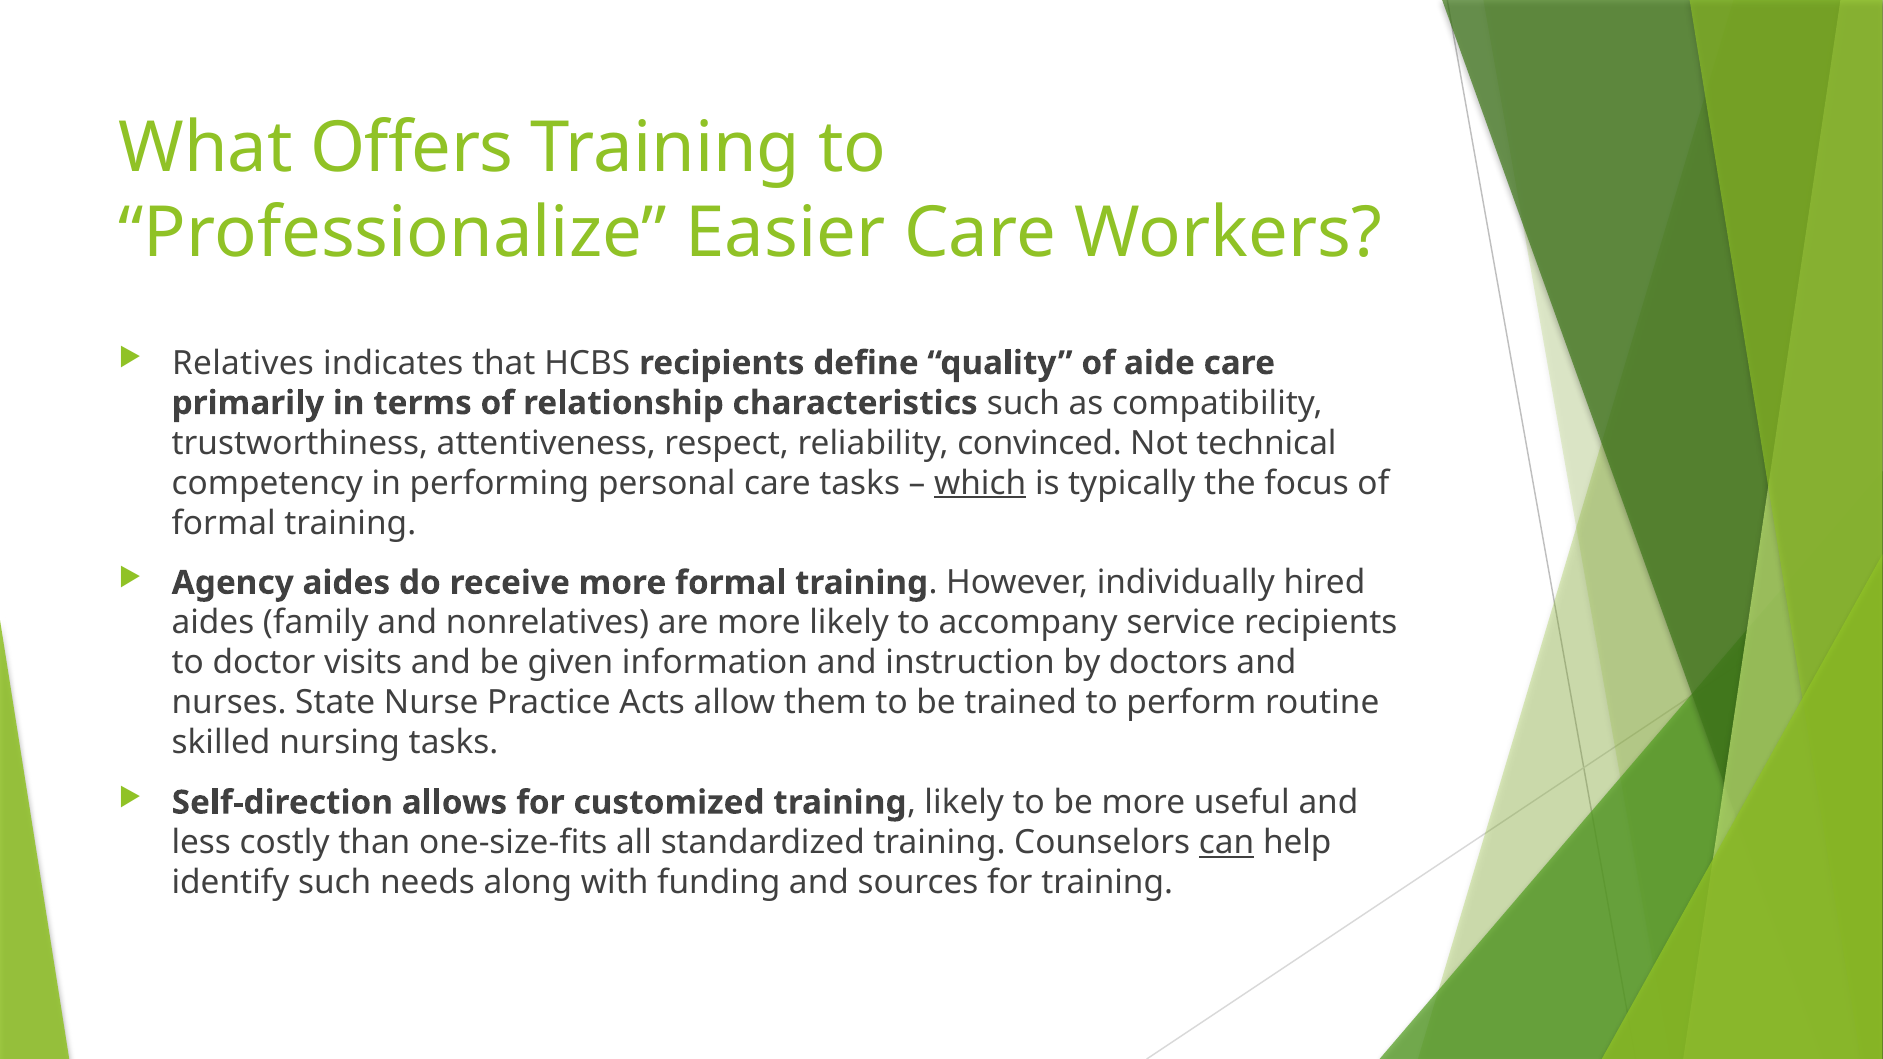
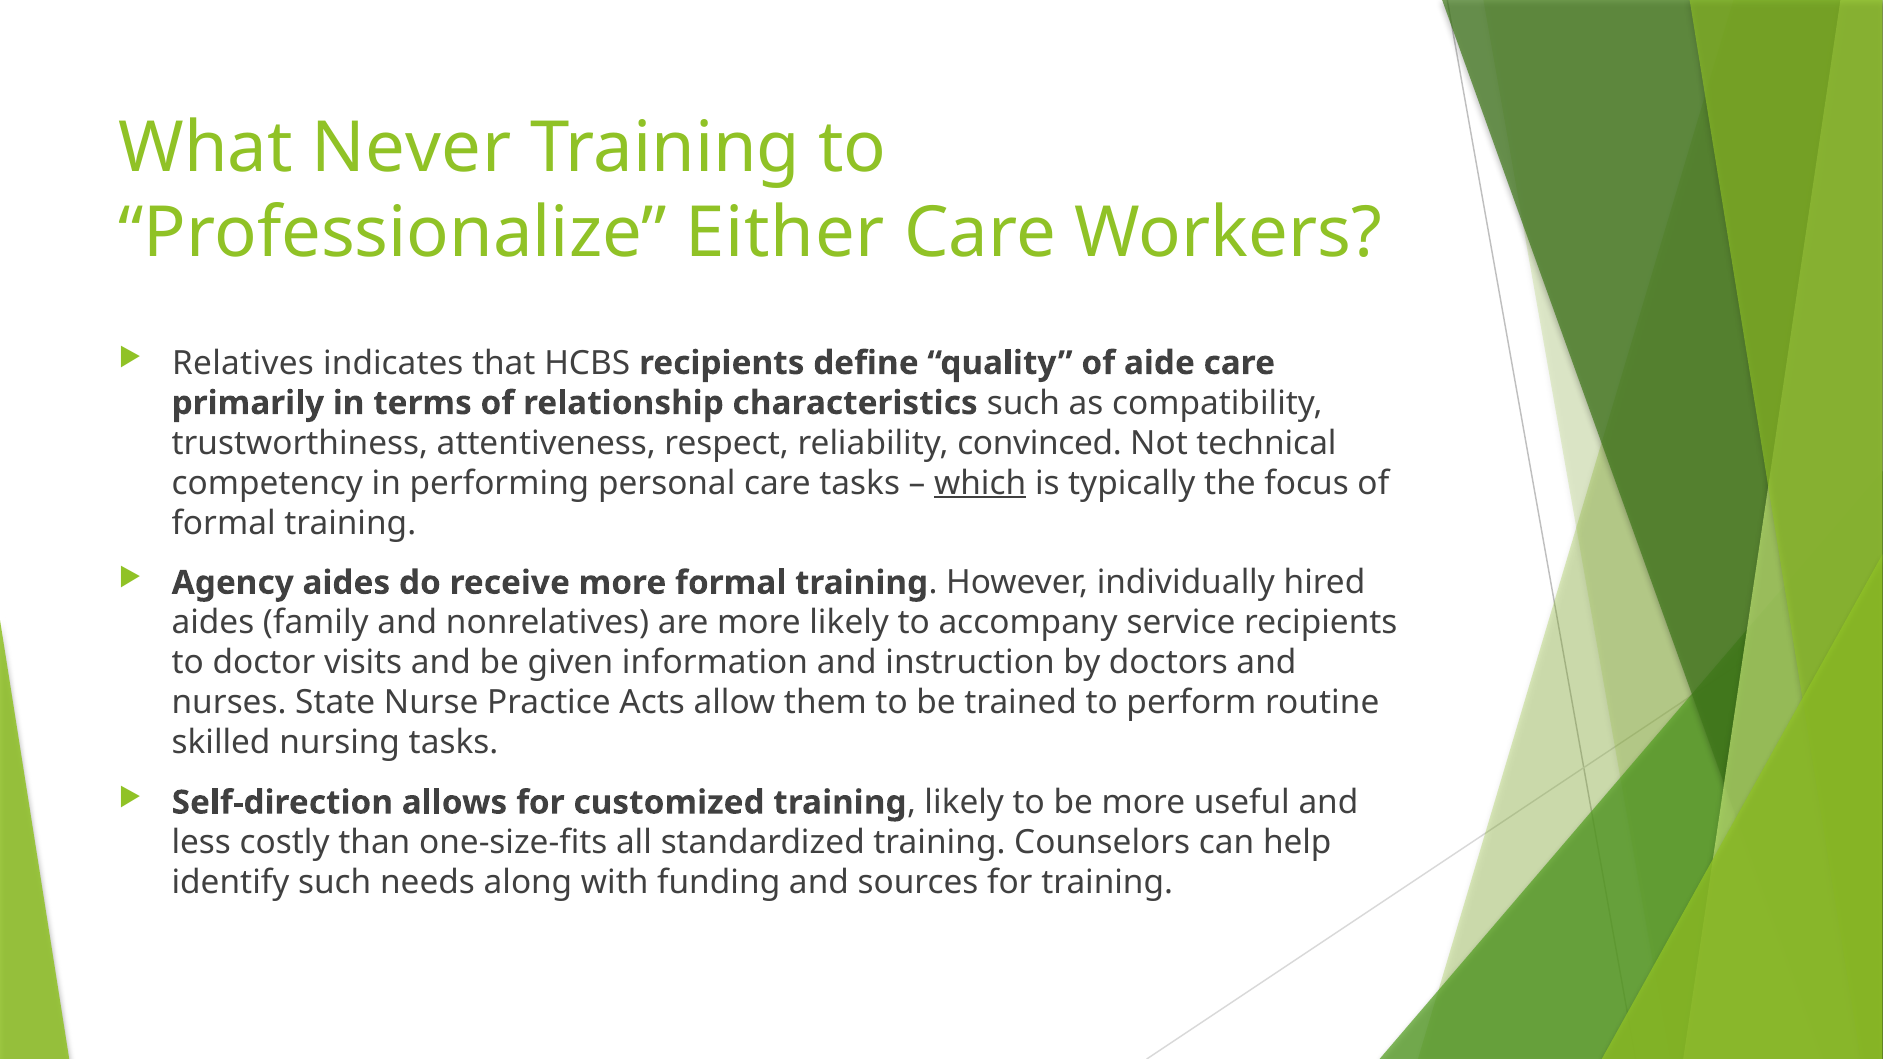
Offers: Offers -> Never (411, 149)
Easier: Easier -> Either (785, 233)
can underline: present -> none (1227, 843)
